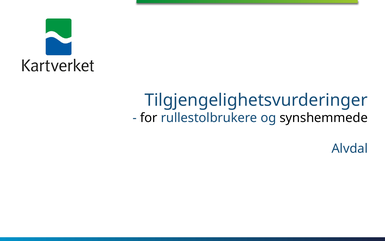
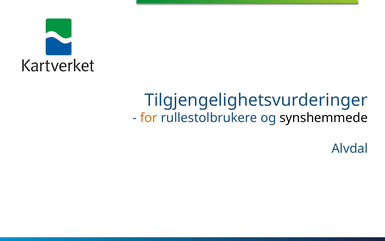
for colour: black -> orange (149, 118)
